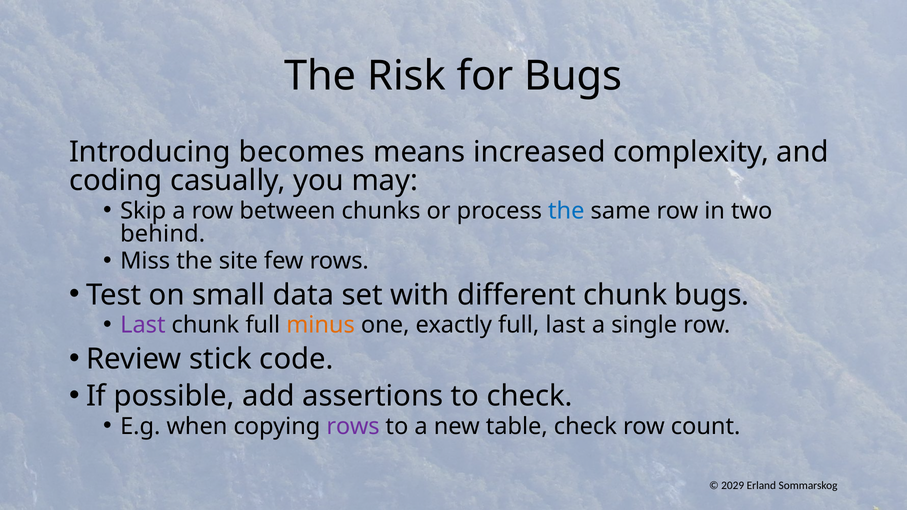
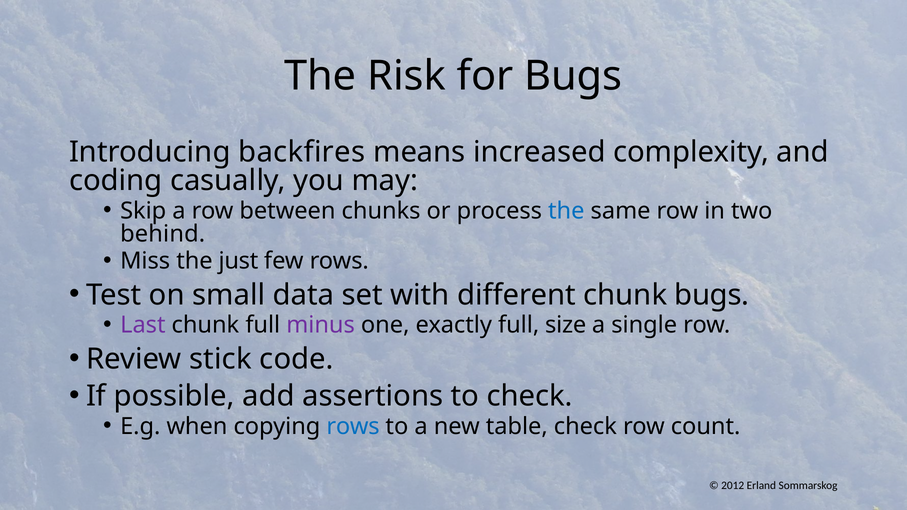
becomes: becomes -> backfires (302, 152)
site: site -> just (238, 261)
minus colour: orange -> purple (321, 325)
full last: last -> size (566, 325)
rows colour: purple -> blue (353, 426)
2029: 2029 -> 2012 (733, 486)
